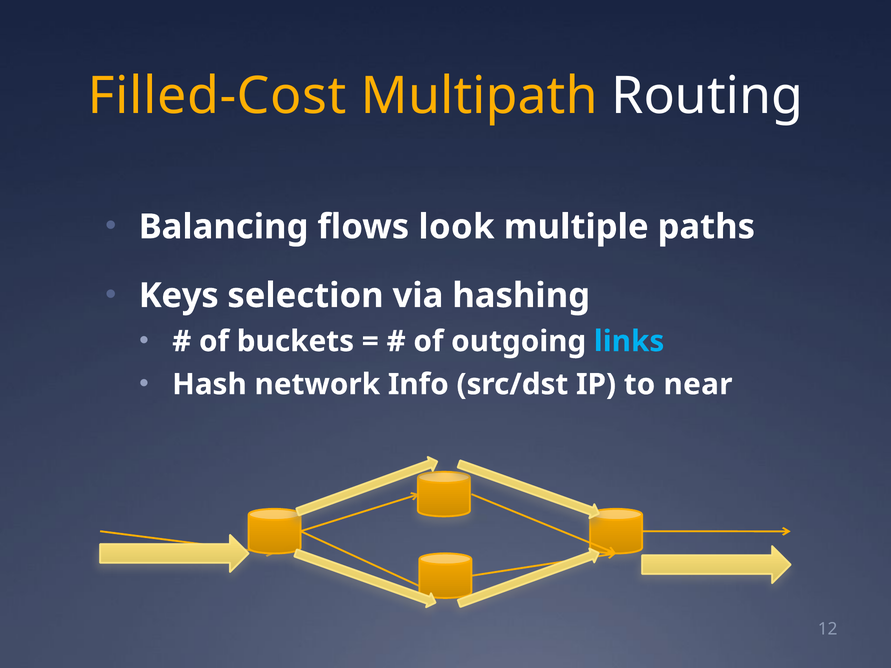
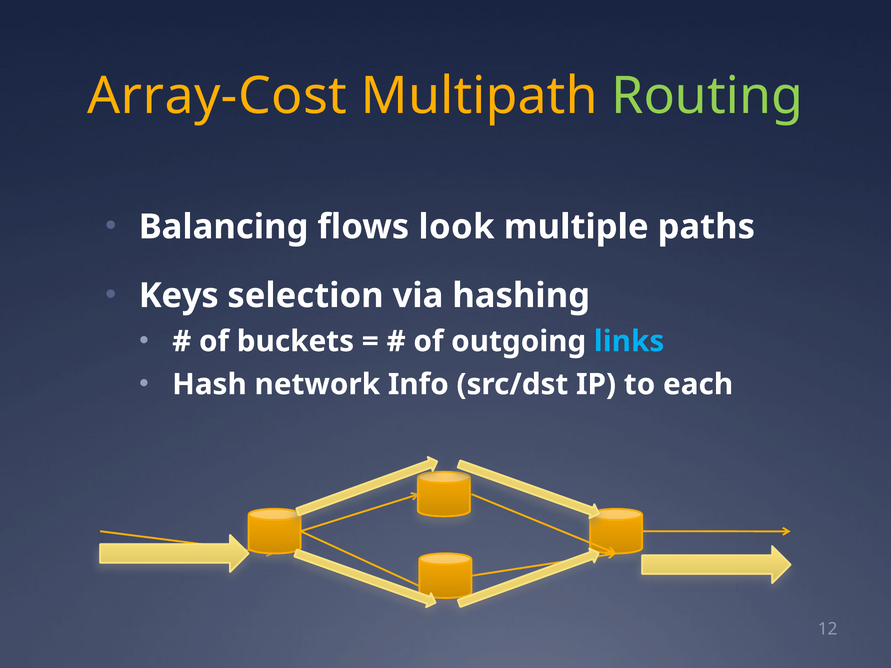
Filled-Cost: Filled-Cost -> Array-Cost (217, 96)
Routing colour: white -> light green (707, 96)
near: near -> each (698, 385)
